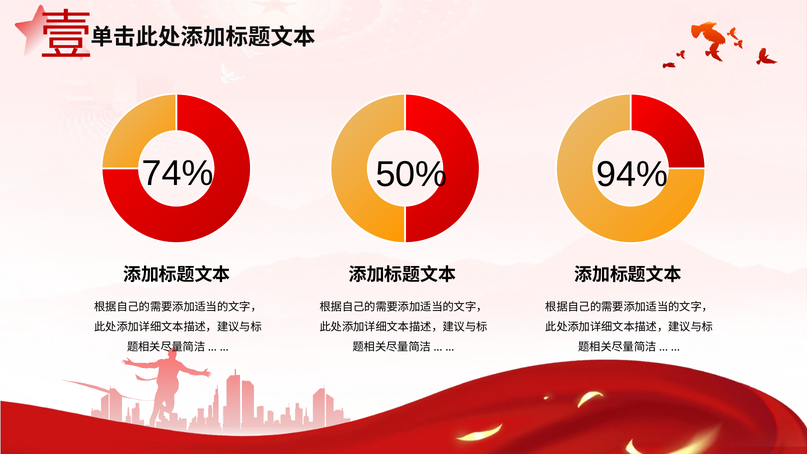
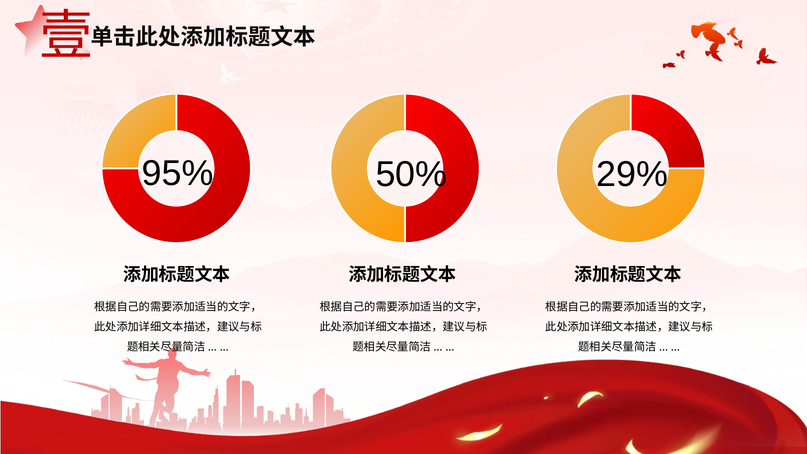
74%: 74% -> 95% (178, 174)
94%: 94% -> 29% (632, 174)
